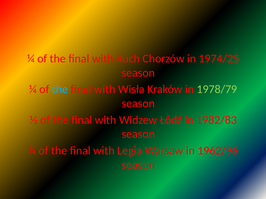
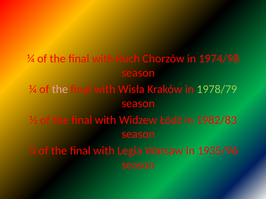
1974/25: 1974/25 -> 1974/98 (219, 59)
the colour: light blue -> pink (60, 89)
1962/96: 1962/96 -> 1935/96 (218, 151)
